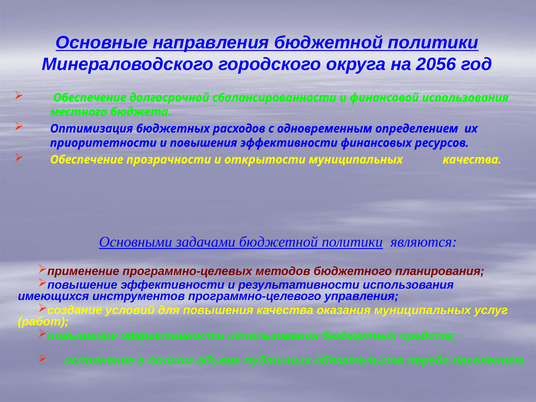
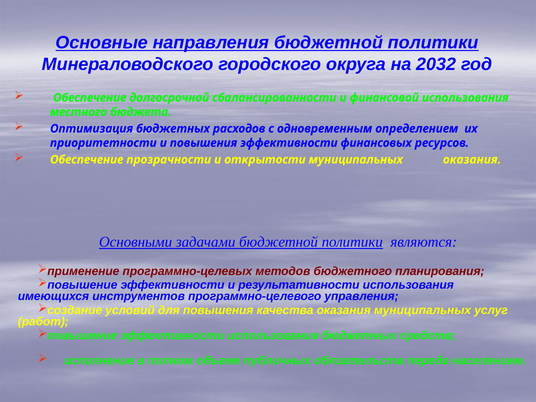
2056: 2056 -> 2032 (436, 64)
муниципальных качества: качества -> оказания (472, 160)
